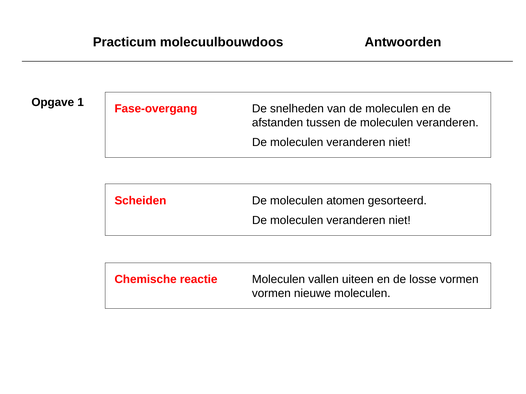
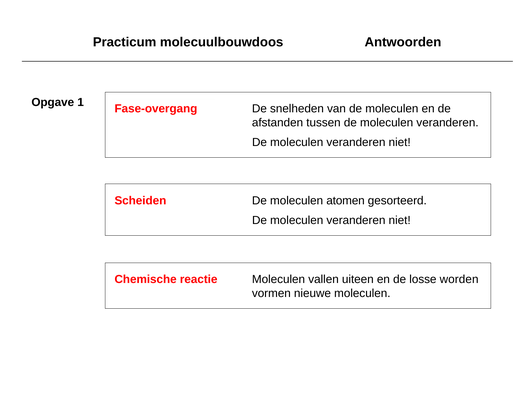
losse vormen: vormen -> worden (459, 280)
